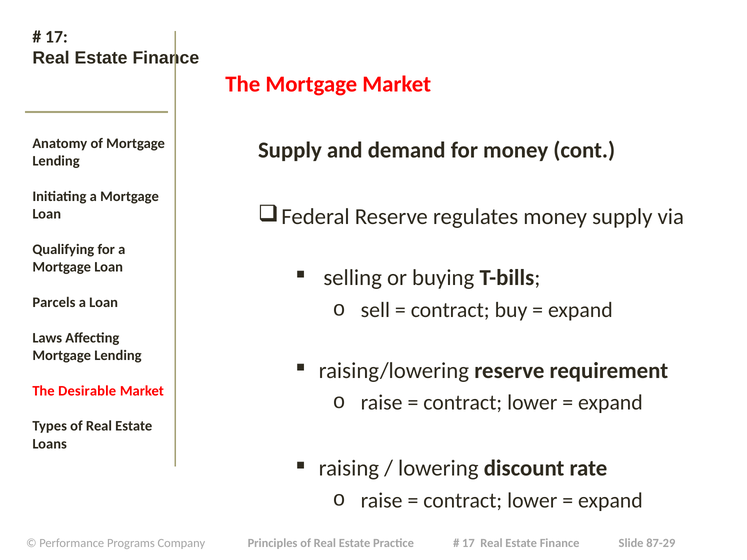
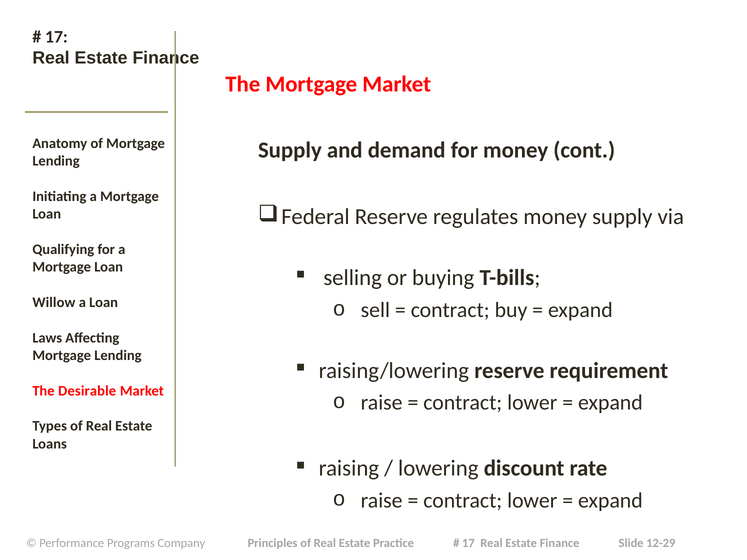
Parcels: Parcels -> Willow (54, 303)
87-29: 87-29 -> 12-29 (661, 544)
